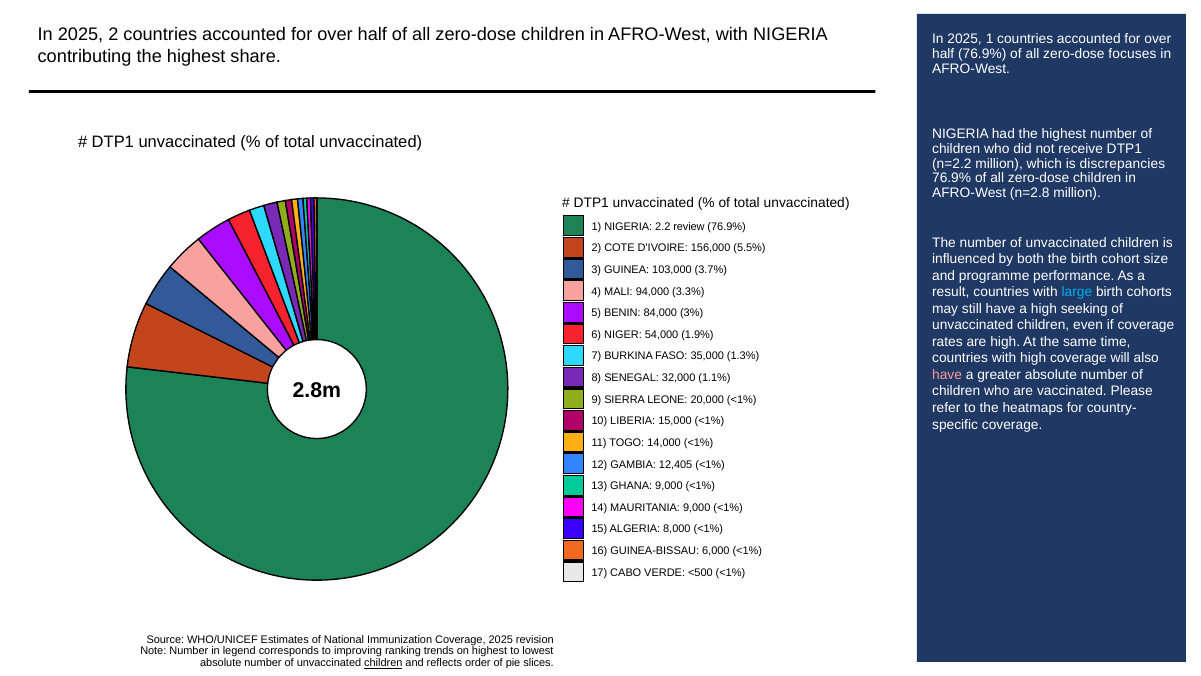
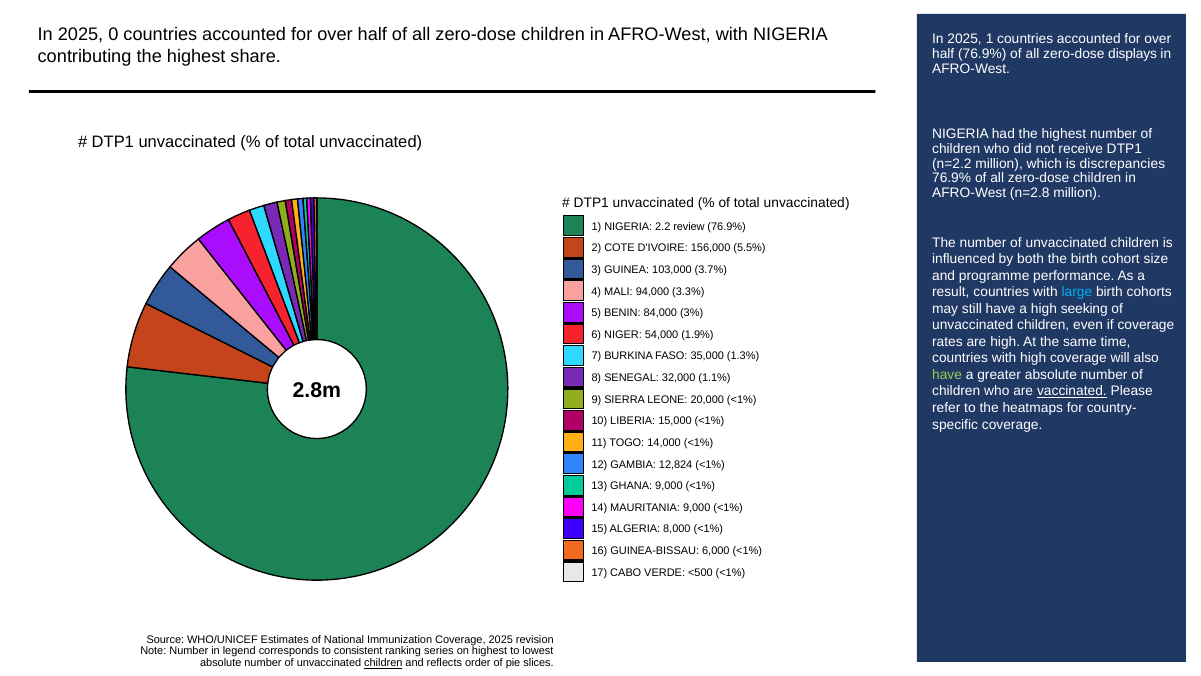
2025 2: 2 -> 0 (113, 35)
focuses: focuses -> displays (1133, 54)
have colour: pink -> light green (947, 375)
vaccinated underline: none -> present (1072, 391)
12,405: 12,405 -> 12,824 (676, 464)
improving: improving -> consistent (358, 651)
trends: trends -> series (439, 651)
